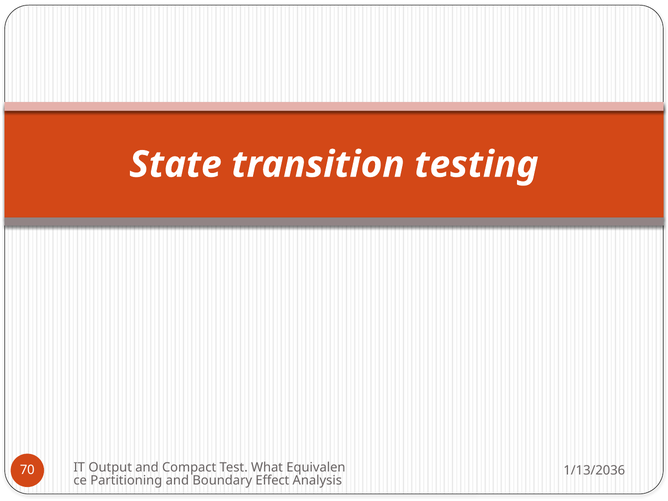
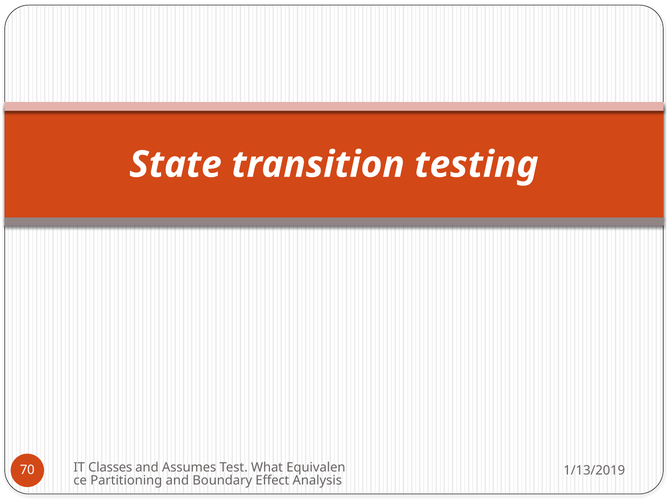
Output: Output -> Classes (110, 467)
Compact: Compact -> Assumes (189, 467)
1/13/2036: 1/13/2036 -> 1/13/2019 (594, 471)
